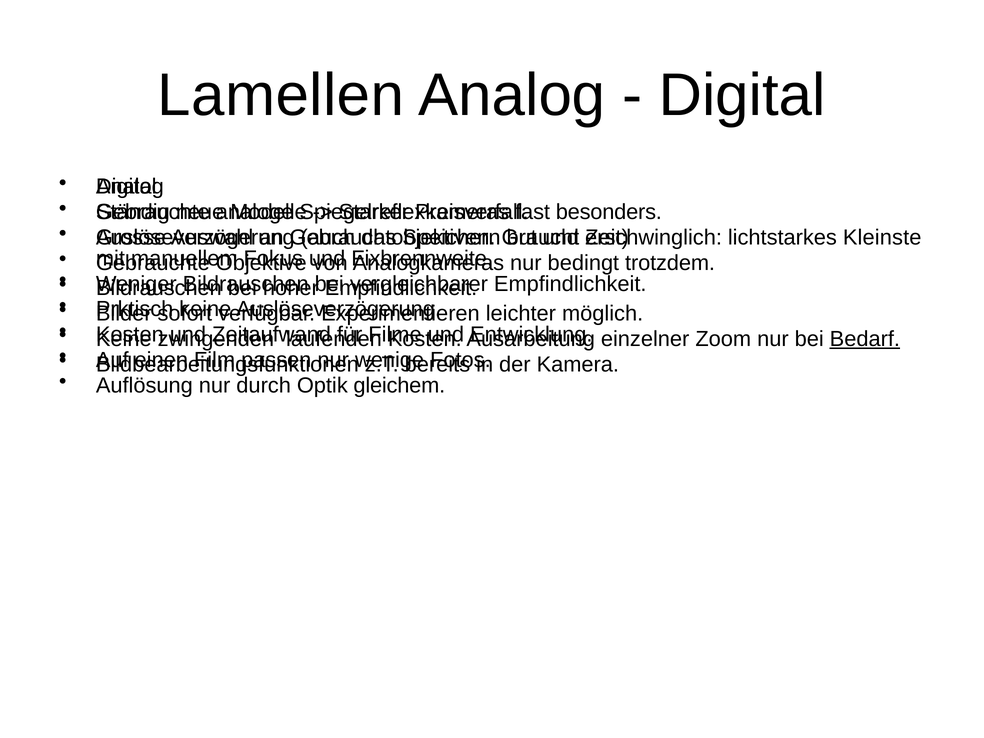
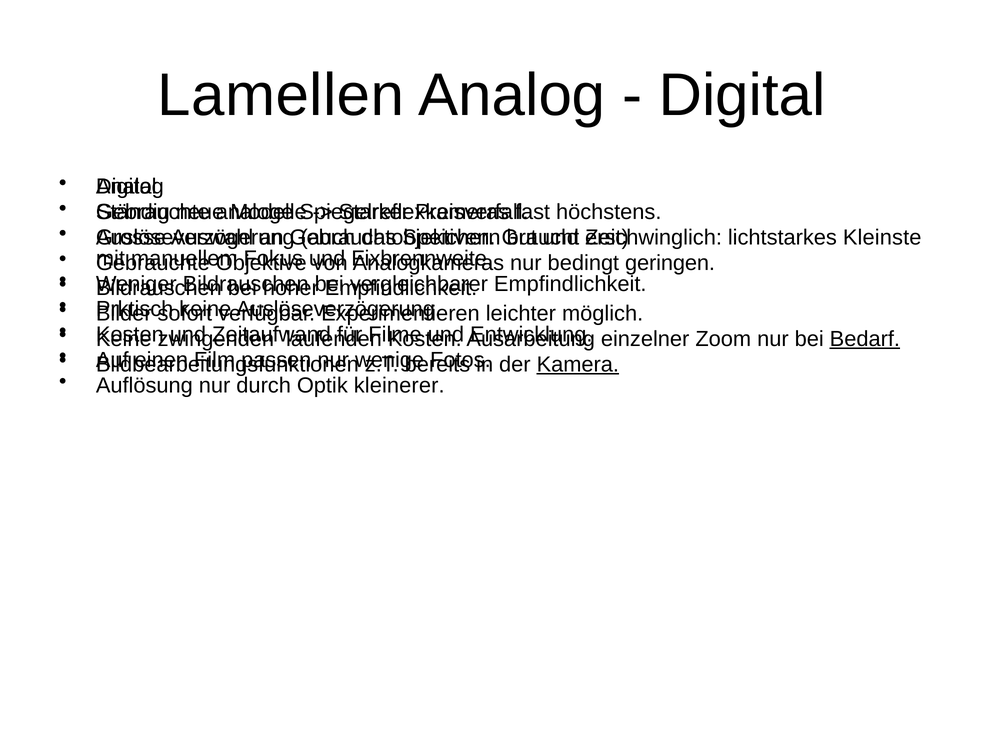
besonders: besonders -> höchstens (609, 212)
trotzdem: trotzdem -> geringen (670, 263)
Kamera underline: none -> present (578, 364)
gleichem: gleichem -> kleinerer (399, 385)
